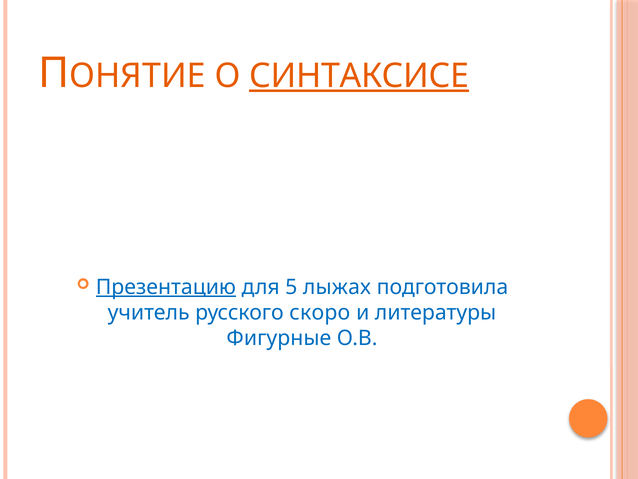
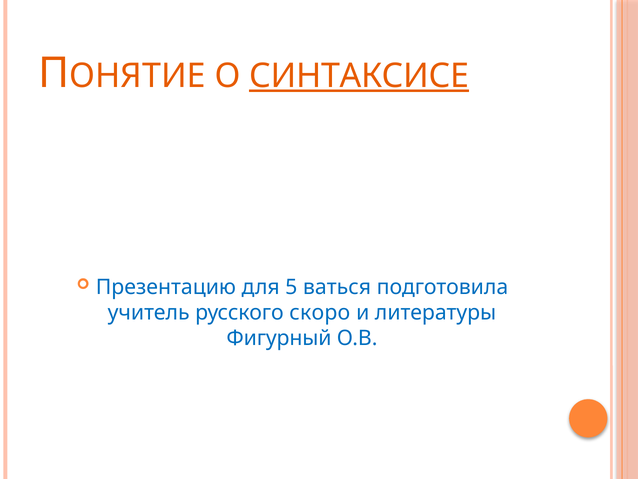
Презентацию underline: present -> none (166, 287)
лыжах: лыжах -> ваться (337, 287)
Фигурные: Фигурные -> Фигурный (279, 338)
